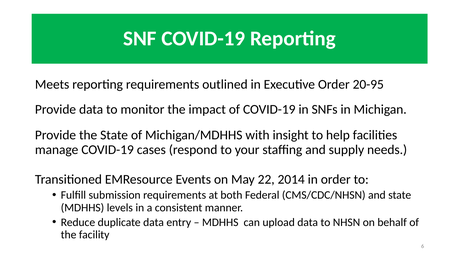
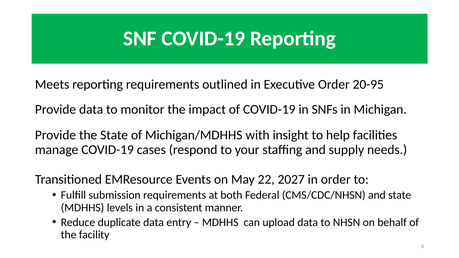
2014: 2014 -> 2027 (291, 180)
